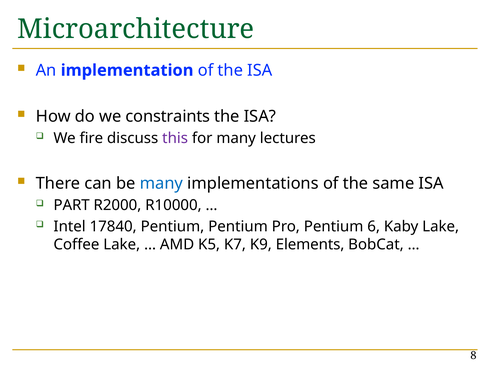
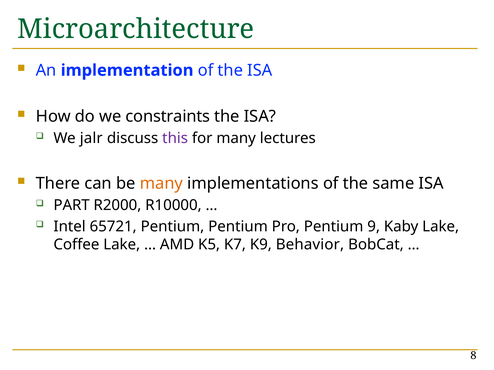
fire: fire -> jalr (91, 138)
many colour: blue -> orange (161, 184)
17840: 17840 -> 65721 (113, 227)
6: 6 -> 9 (374, 227)
Elements: Elements -> Behavior (310, 245)
